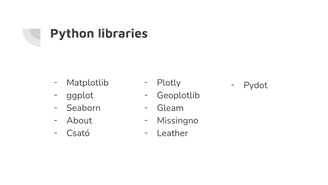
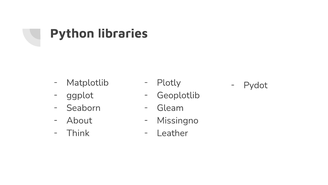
Csató: Csató -> Think (78, 133)
